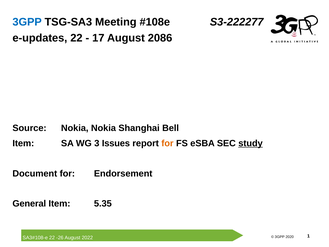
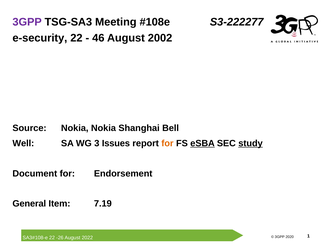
3GPP colour: blue -> purple (27, 22)
e-updates: e-updates -> e-security (40, 38)
17: 17 -> 46 (98, 38)
2086: 2086 -> 2002 (160, 38)
Item: Item -> Well (23, 143)
eSBA underline: none -> present (203, 143)
5.35: 5.35 -> 7.19 (103, 203)
